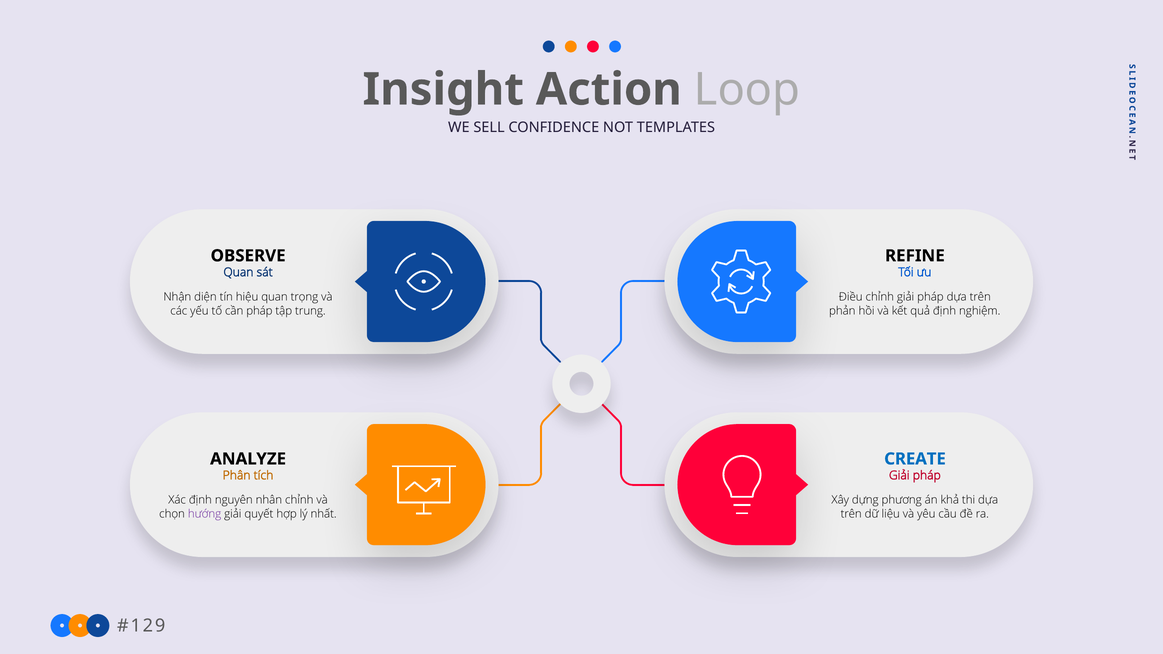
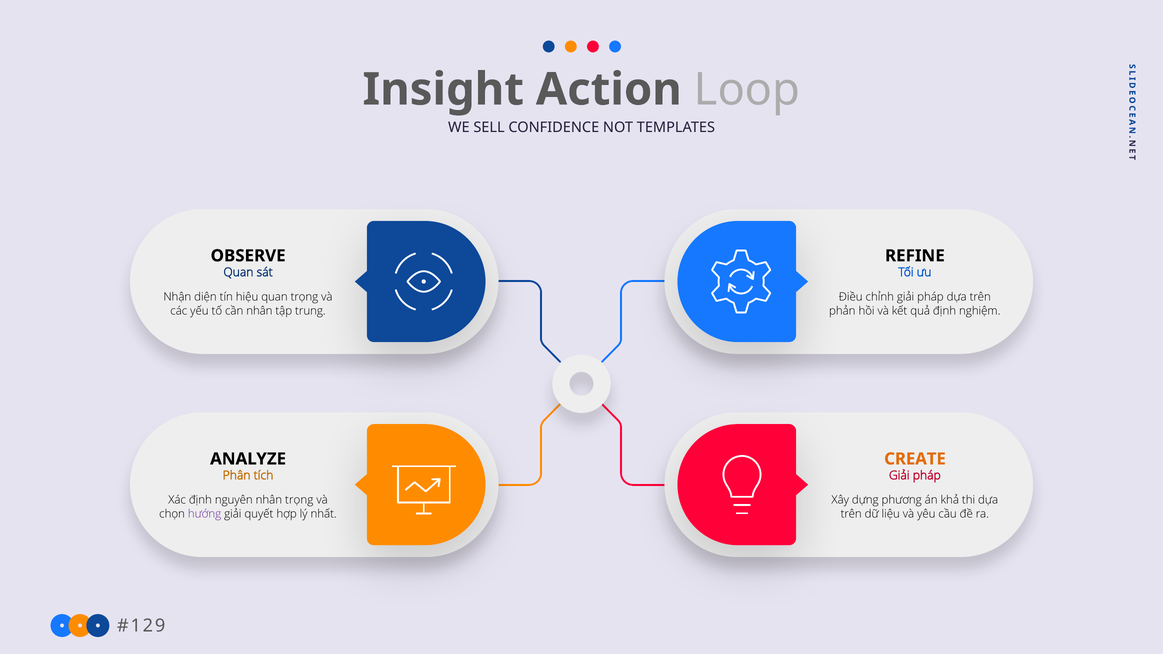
cần pháp: pháp -> nhân (259, 311)
CREATE colour: blue -> orange (915, 459)
nhân chỉnh: chỉnh -> trọng (299, 500)
